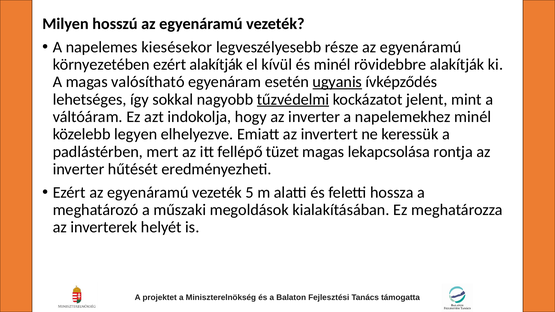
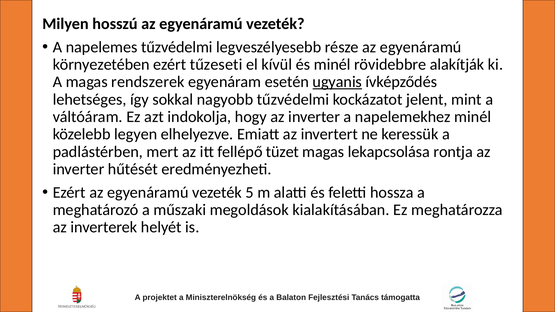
napelemes kiesésekor: kiesésekor -> tűzvédelmi (177, 47)
ezért alakítják: alakítják -> tűzeseti (216, 65)
valósítható: valósítható -> rendszerek (148, 82)
tűzvédelmi underline: present -> none (293, 99)
